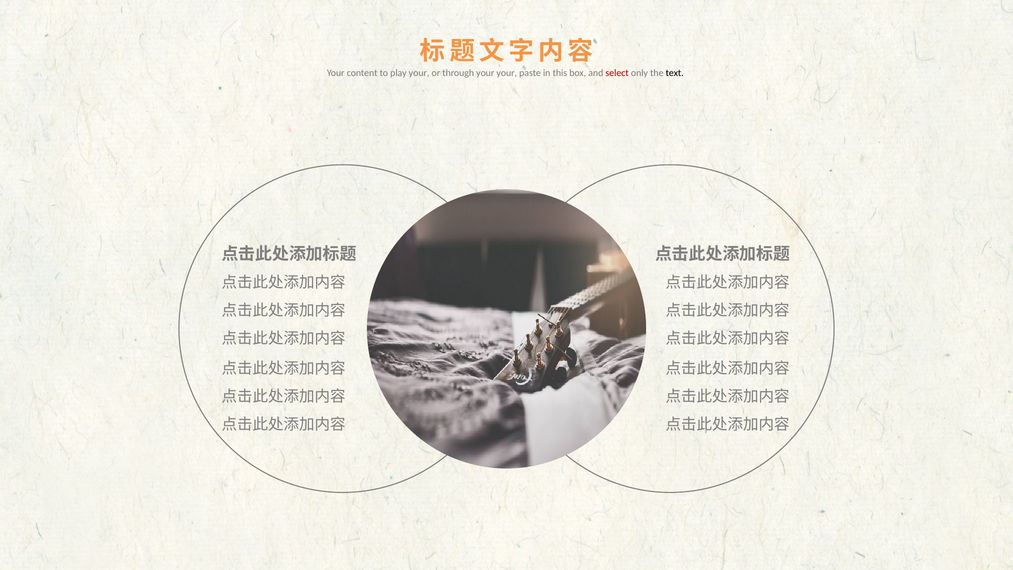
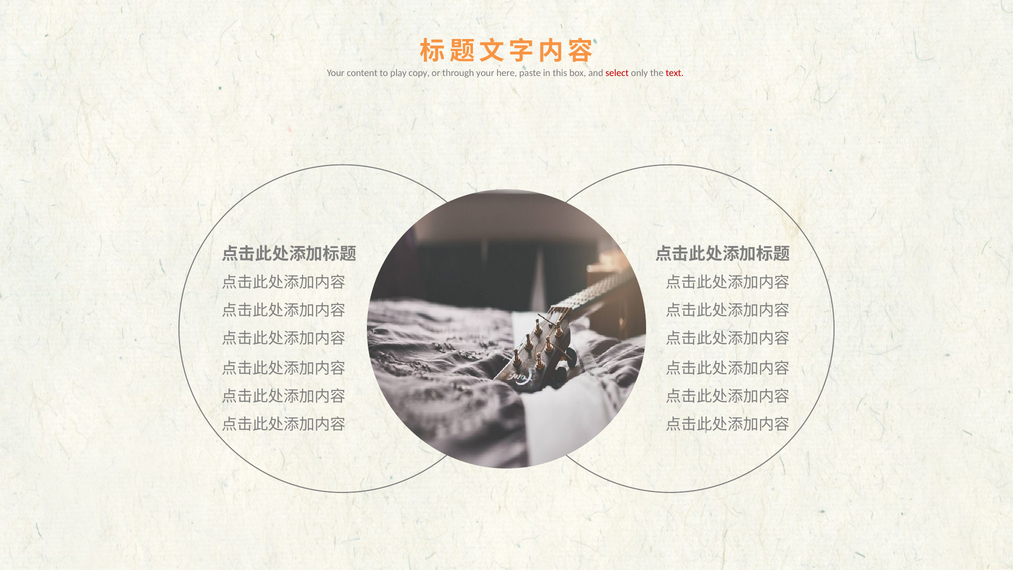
play your: your -> copy (419, 73)
your your: your -> here (507, 73)
text colour: black -> red (675, 73)
